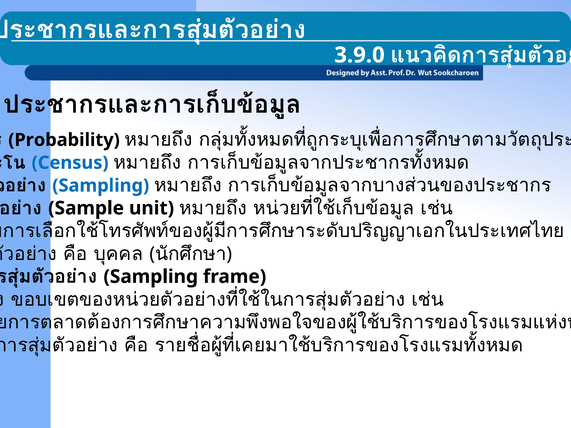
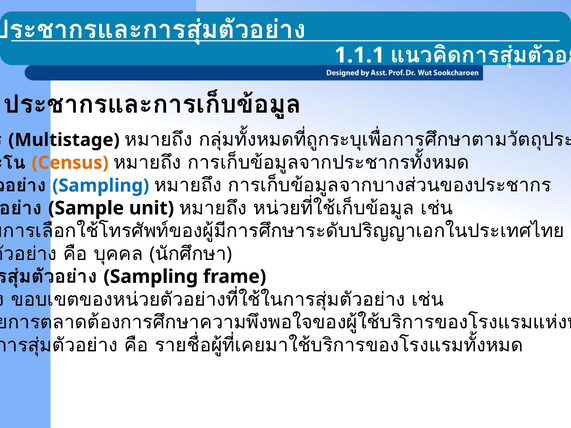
3.9.0: 3.9.0 -> 1.1.1 (360, 55)
Probability: Probability -> Multistage (64, 140)
Census colour: blue -> orange (70, 163)
